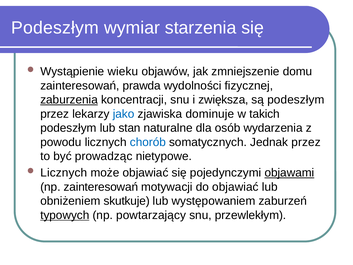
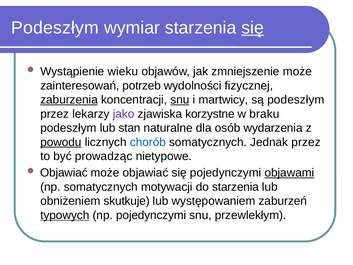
się underline: none -> present (253, 28)
zmniejszenie domu: domu -> może (297, 71)
prawda: prawda -> potrzeb (142, 86)
snu underline: none -> present (180, 100)
zwiększa: zwiększa -> martwicy (223, 100)
jako colour: blue -> purple (124, 114)
dominuje: dominuje -> korzystne (210, 114)
takich: takich -> braku (264, 114)
powodu underline: none -> present (61, 142)
Licznych: Licznych -> Objawiać (64, 173)
np zainteresowań: zainteresowań -> somatycznych (101, 187)
do objawiać: objawiać -> starzenia (235, 187)
np powtarzający: powtarzający -> pojedynczymi (151, 215)
